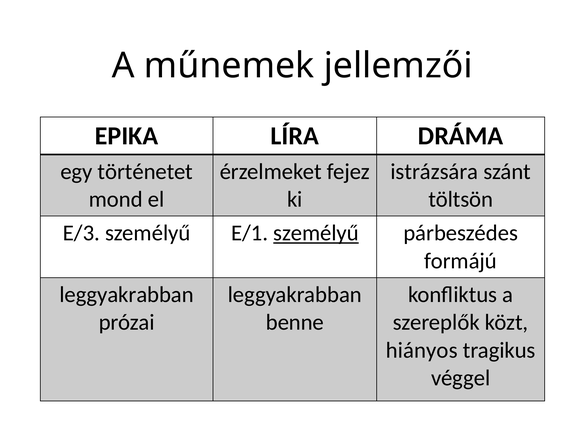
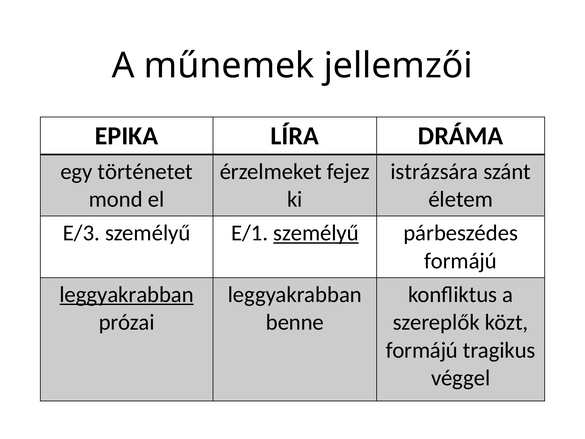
töltsön: töltsön -> életem (461, 199)
leggyakrabban underline: none -> present (127, 294)
hiányos: hiányos -> formájú (422, 350)
